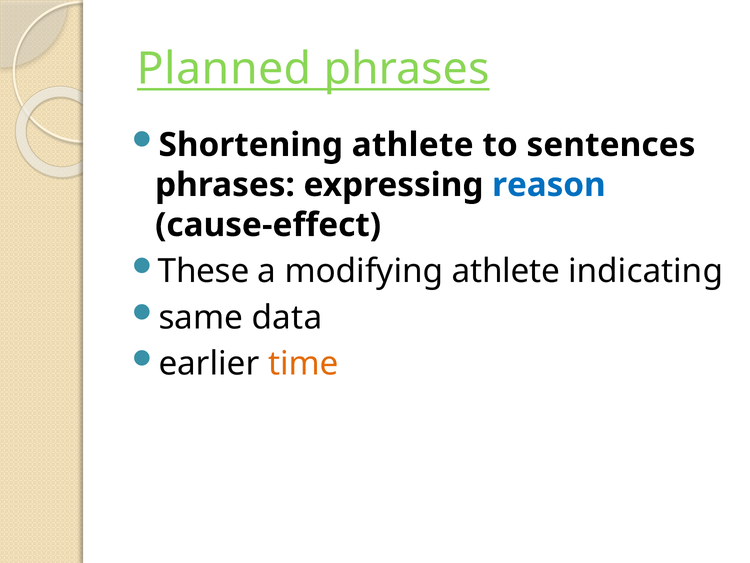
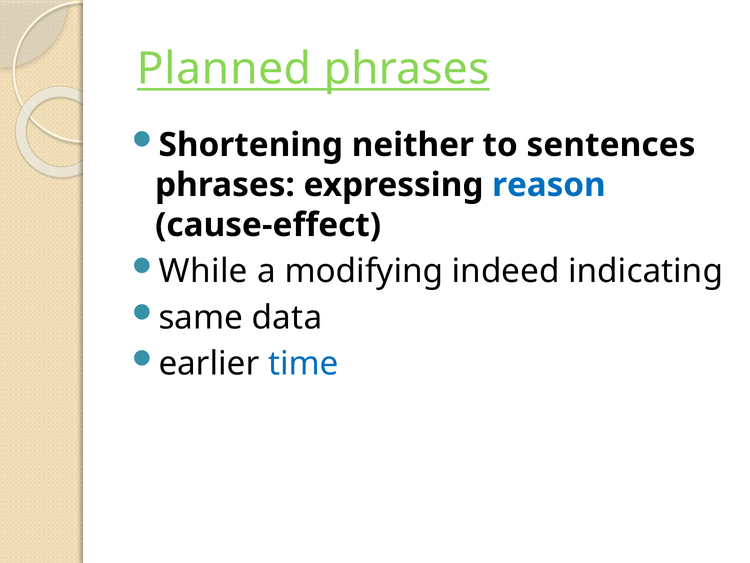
Shortening athlete: athlete -> neither (413, 145)
These: These -> While (203, 271)
modifying athlete: athlete -> indeed (506, 271)
time colour: orange -> blue (303, 364)
